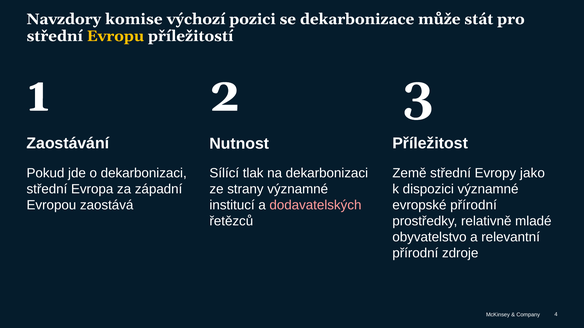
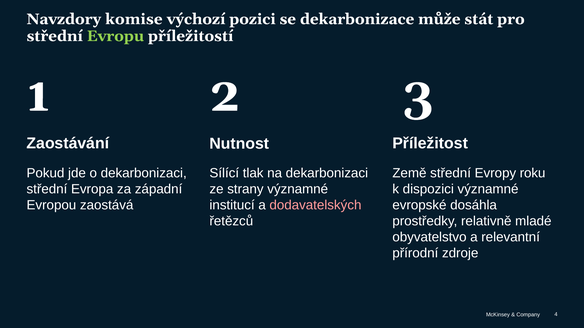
Evropu colour: yellow -> light green (115, 36)
jako: jako -> roku (533, 173)
evropské přírodní: přírodní -> dosáhla (474, 205)
